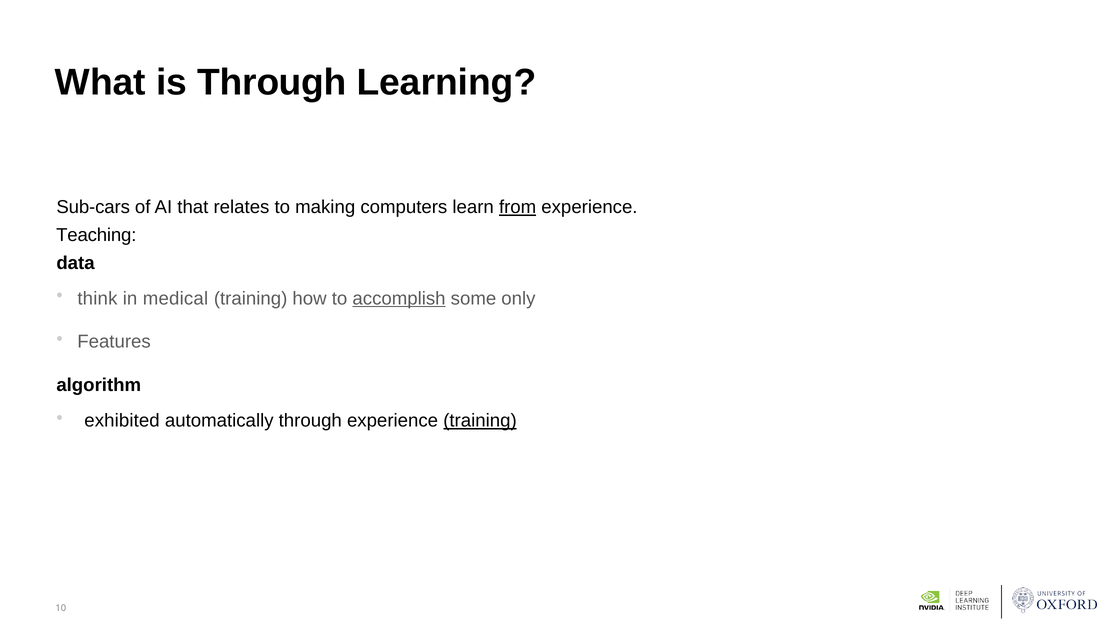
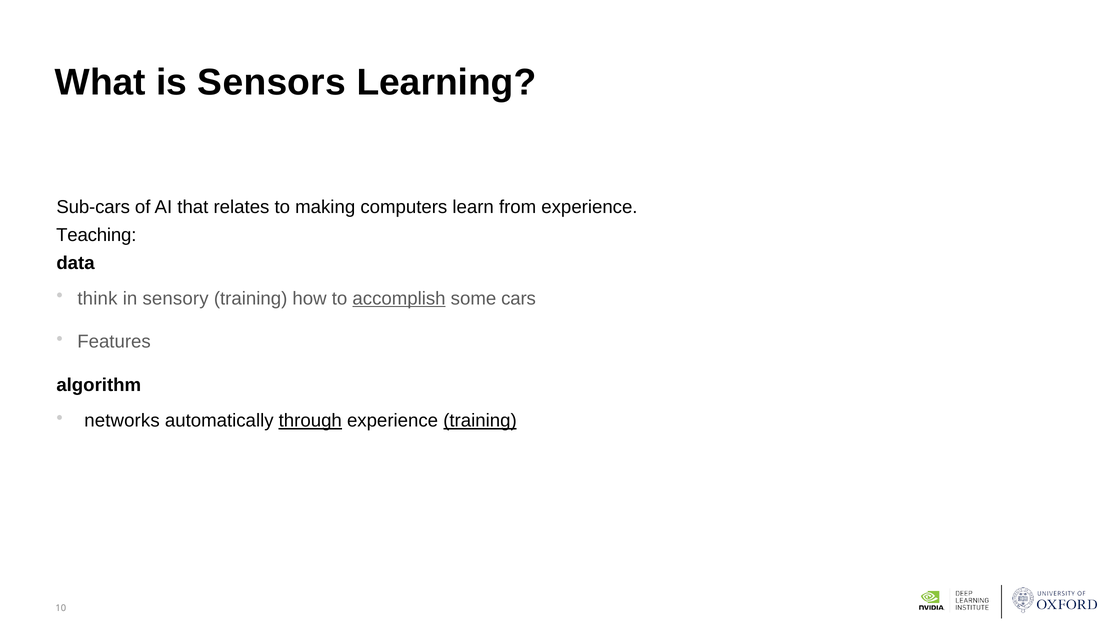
is Through: Through -> Sensors (272, 83)
from underline: present -> none (518, 207)
medical: medical -> sensory (176, 299)
only: only -> cars (519, 299)
exhibited: exhibited -> networks (122, 421)
through underline: none -> present (310, 421)
